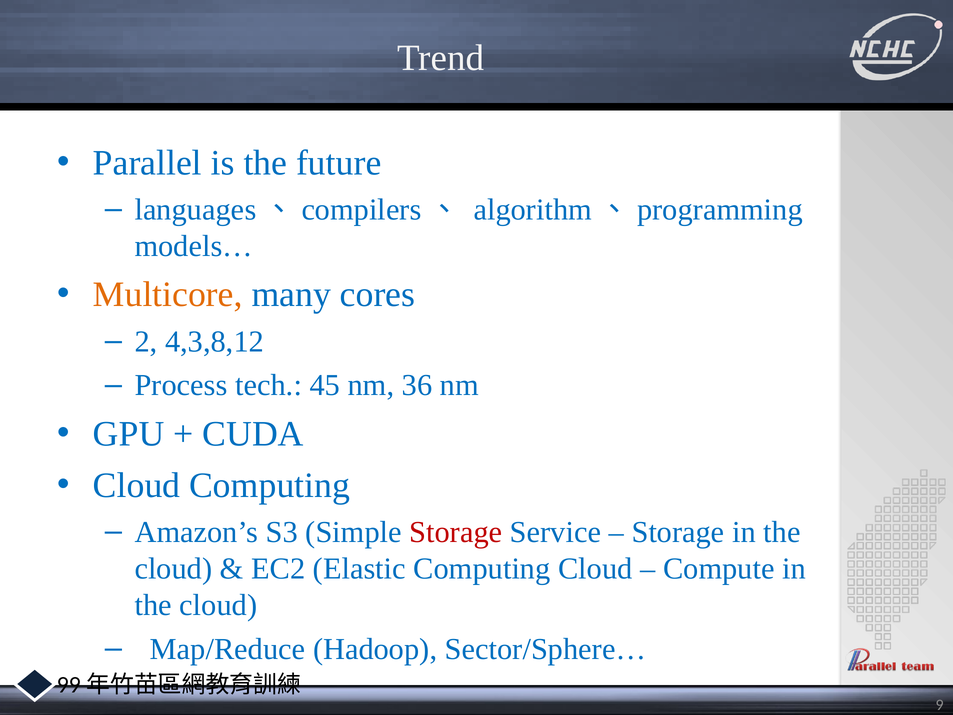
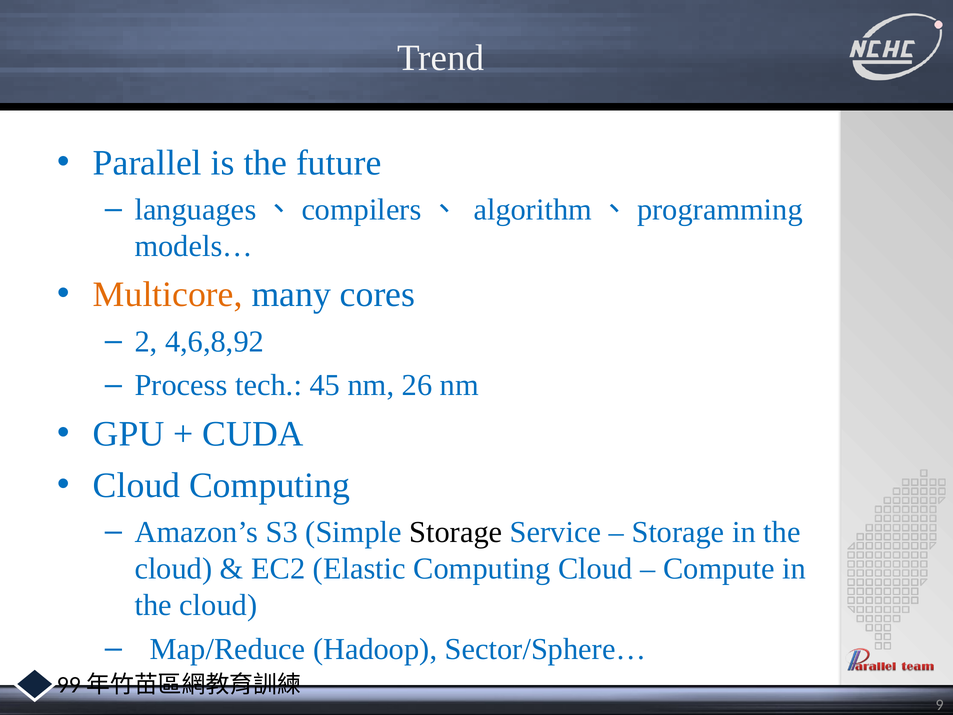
4,3,8,12: 4,3,8,12 -> 4,6,8,92 (215, 341)
36: 36 -> 26 (417, 385)
Storage colour: red -> black (456, 532)
